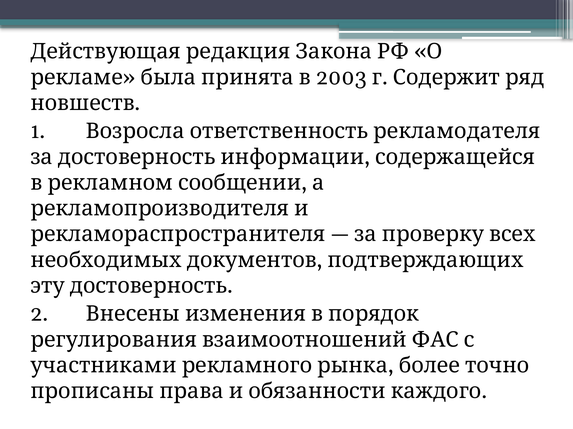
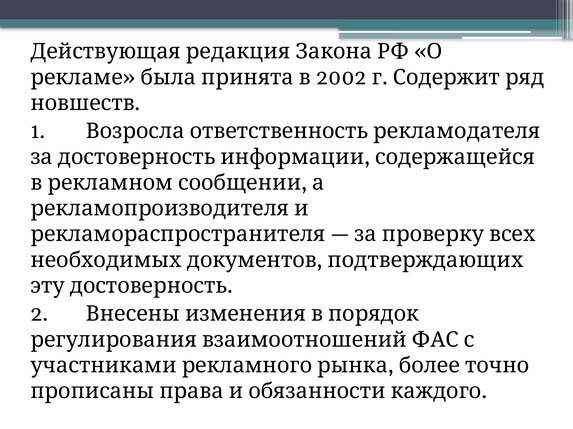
2003: 2003 -> 2002 (341, 77)
